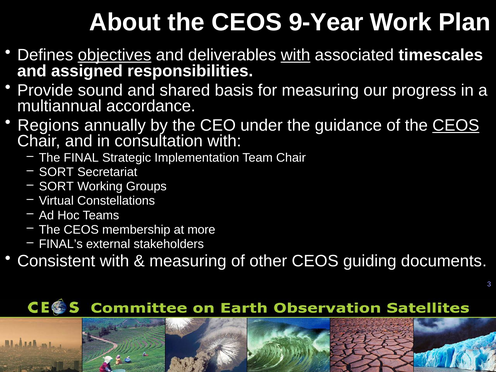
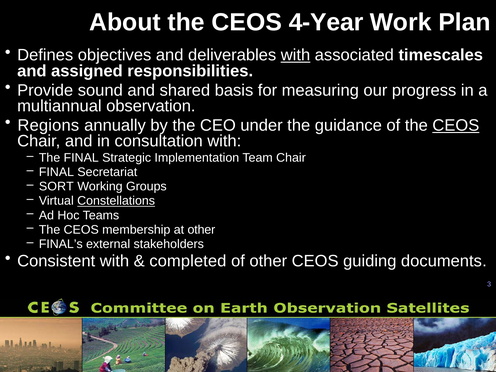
9-Year: 9-Year -> 4-Year (326, 22)
objectives underline: present -> none (115, 55)
accordance: accordance -> observation (151, 106)
SORT: SORT -> FINAL (56, 172)
Constellations underline: none -> present (116, 201)
at more: more -> other (201, 230)
measuring: measuring -> completed (188, 261)
